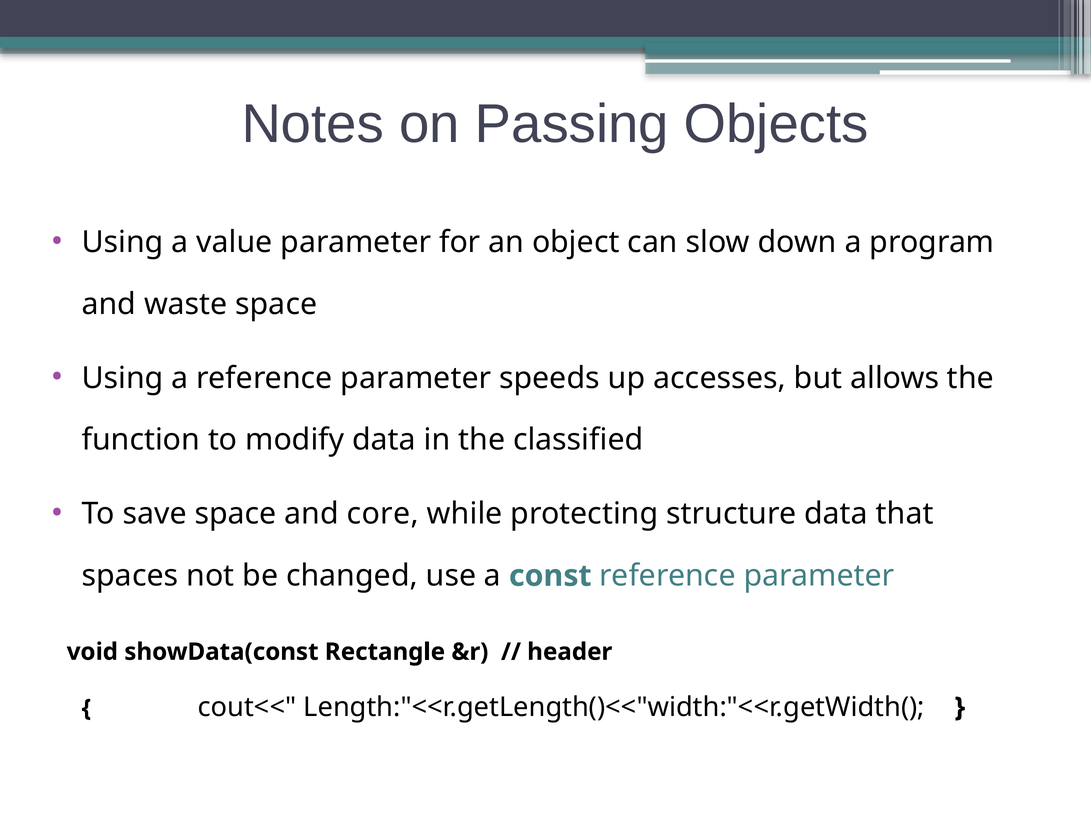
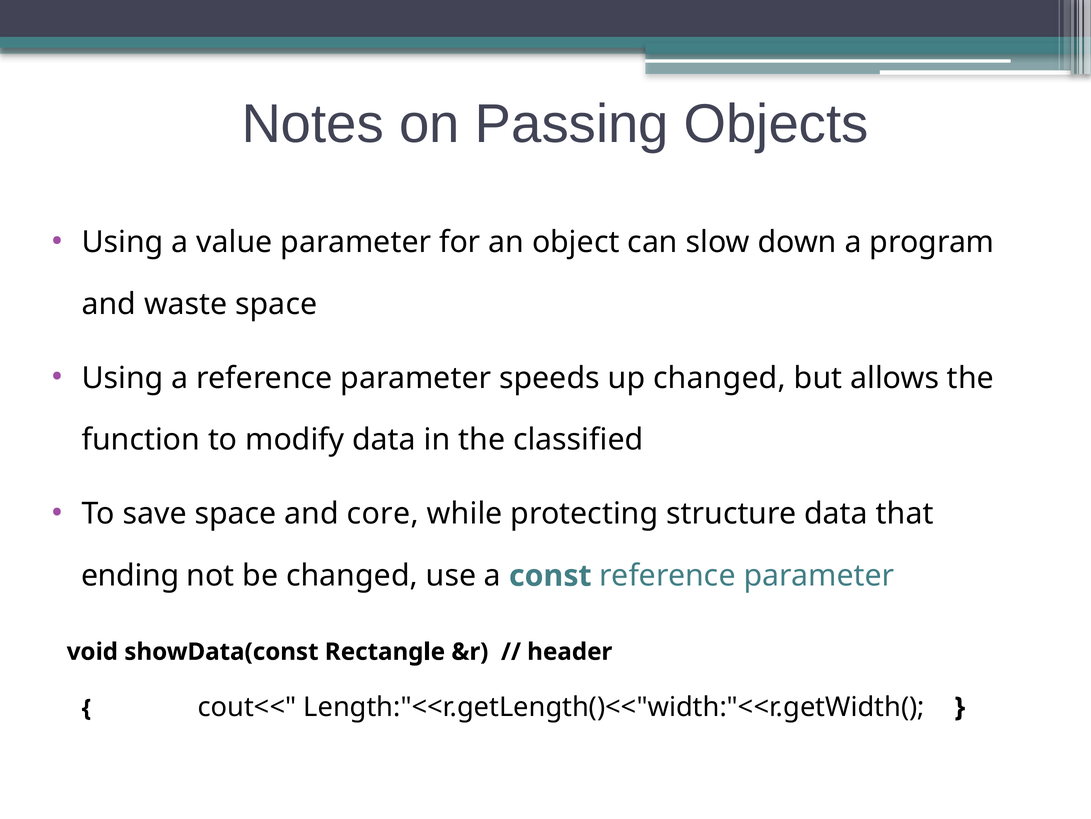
up accesses: accesses -> changed (719, 378)
spaces: spaces -> ending (130, 575)
